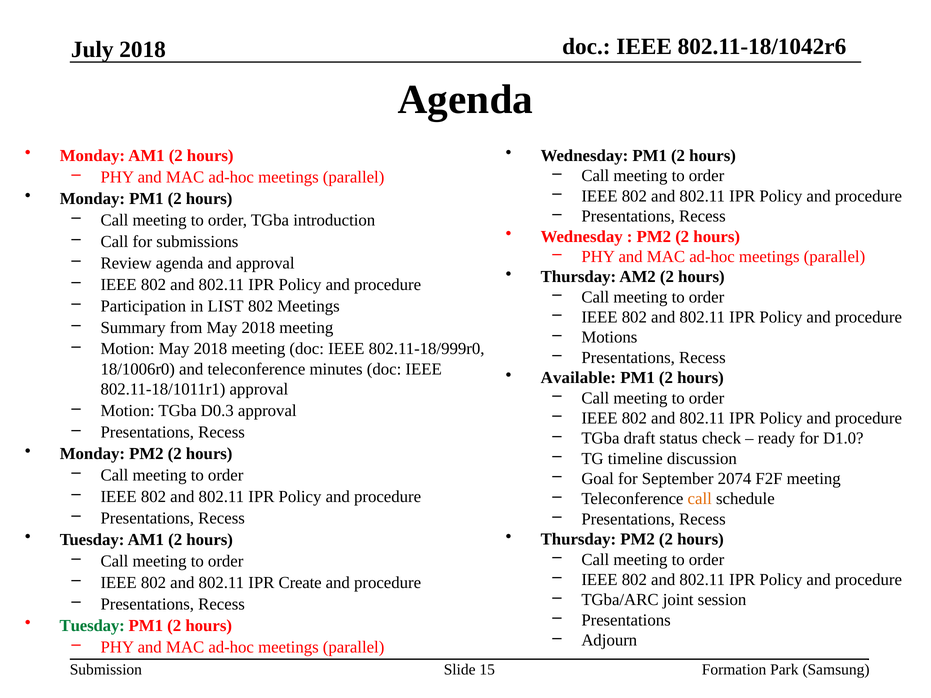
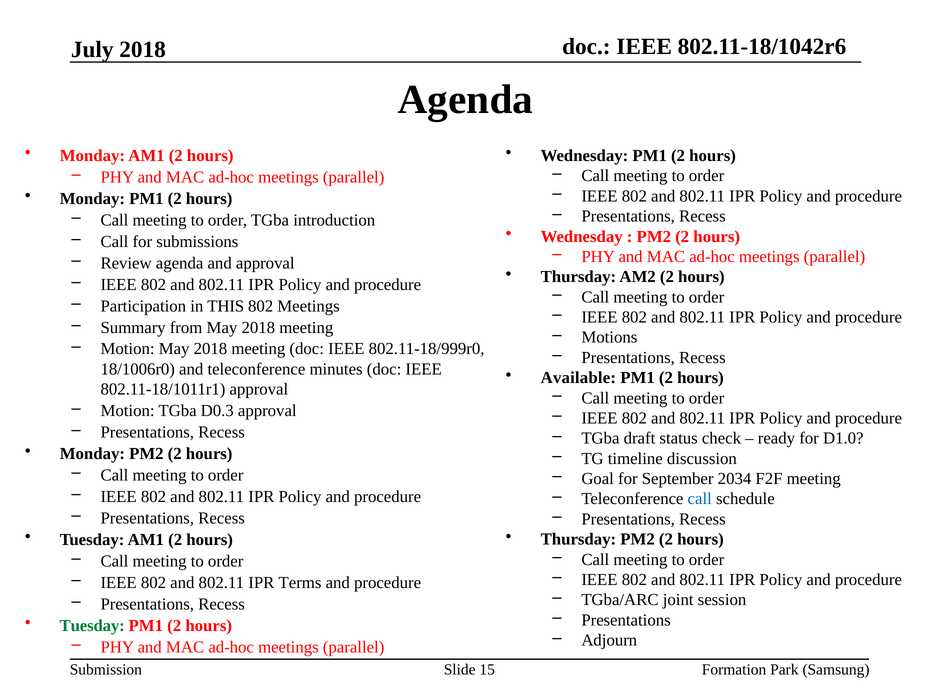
LIST: LIST -> THIS (226, 306)
2074: 2074 -> 2034 (735, 479)
call colour: orange -> blue (700, 499)
Create: Create -> Terms (300, 583)
